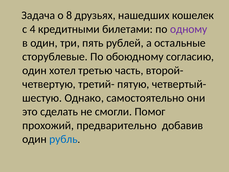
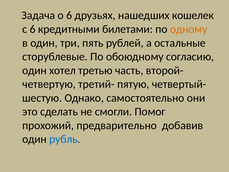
о 8: 8 -> 6 (69, 15)
с 4: 4 -> 6 (33, 29)
одному colour: purple -> orange (189, 29)
